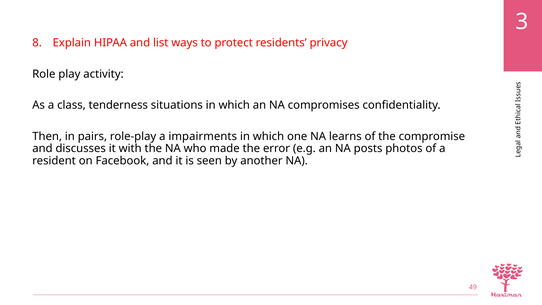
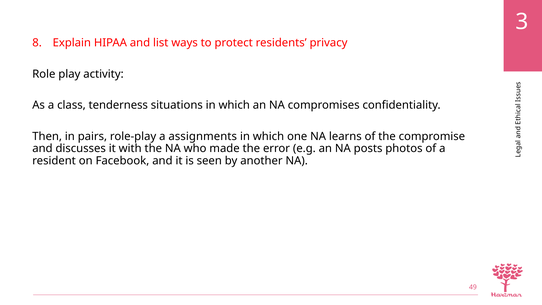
impairments: impairments -> assignments (203, 136)
